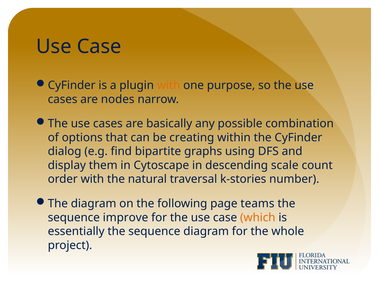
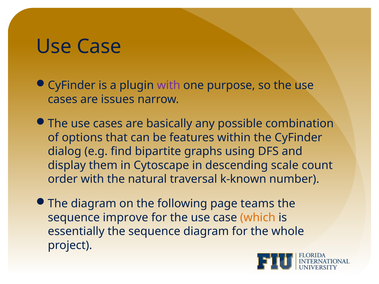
with colour: orange -> purple (169, 85)
nodes: nodes -> issues (118, 99)
creating: creating -> features (192, 138)
k-stories: k-stories -> k-known (243, 179)
